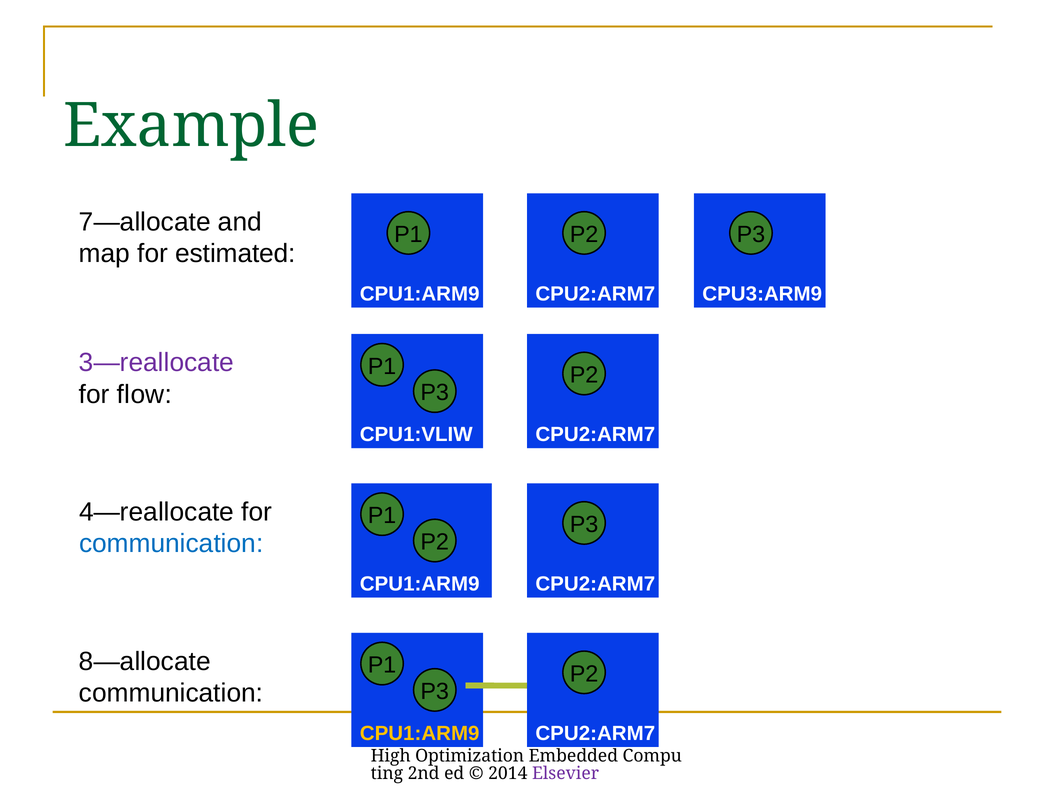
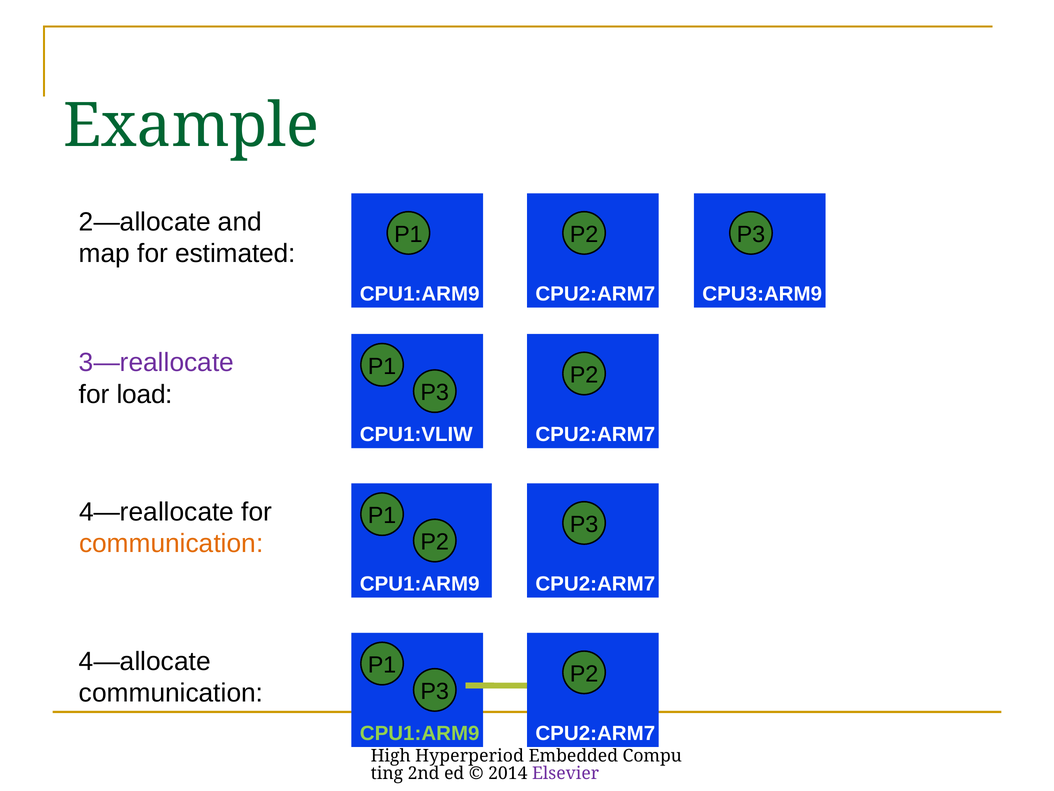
7—allocate: 7—allocate -> 2—allocate (145, 222)
flow: flow -> load (145, 394)
communication colour: blue -> orange (171, 543)
8—allocate: 8—allocate -> 4—allocate (145, 661)
CPU1:ARM9 colour: yellow -> light green (420, 733)
Optimization: Optimization -> Hyperperiod (470, 755)
